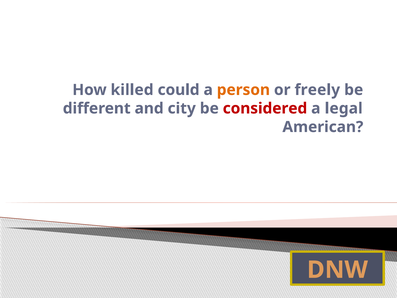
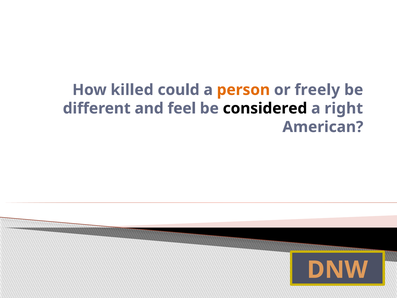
city: city -> feel (182, 108)
considered colour: red -> black (265, 108)
legal: legal -> right (344, 108)
